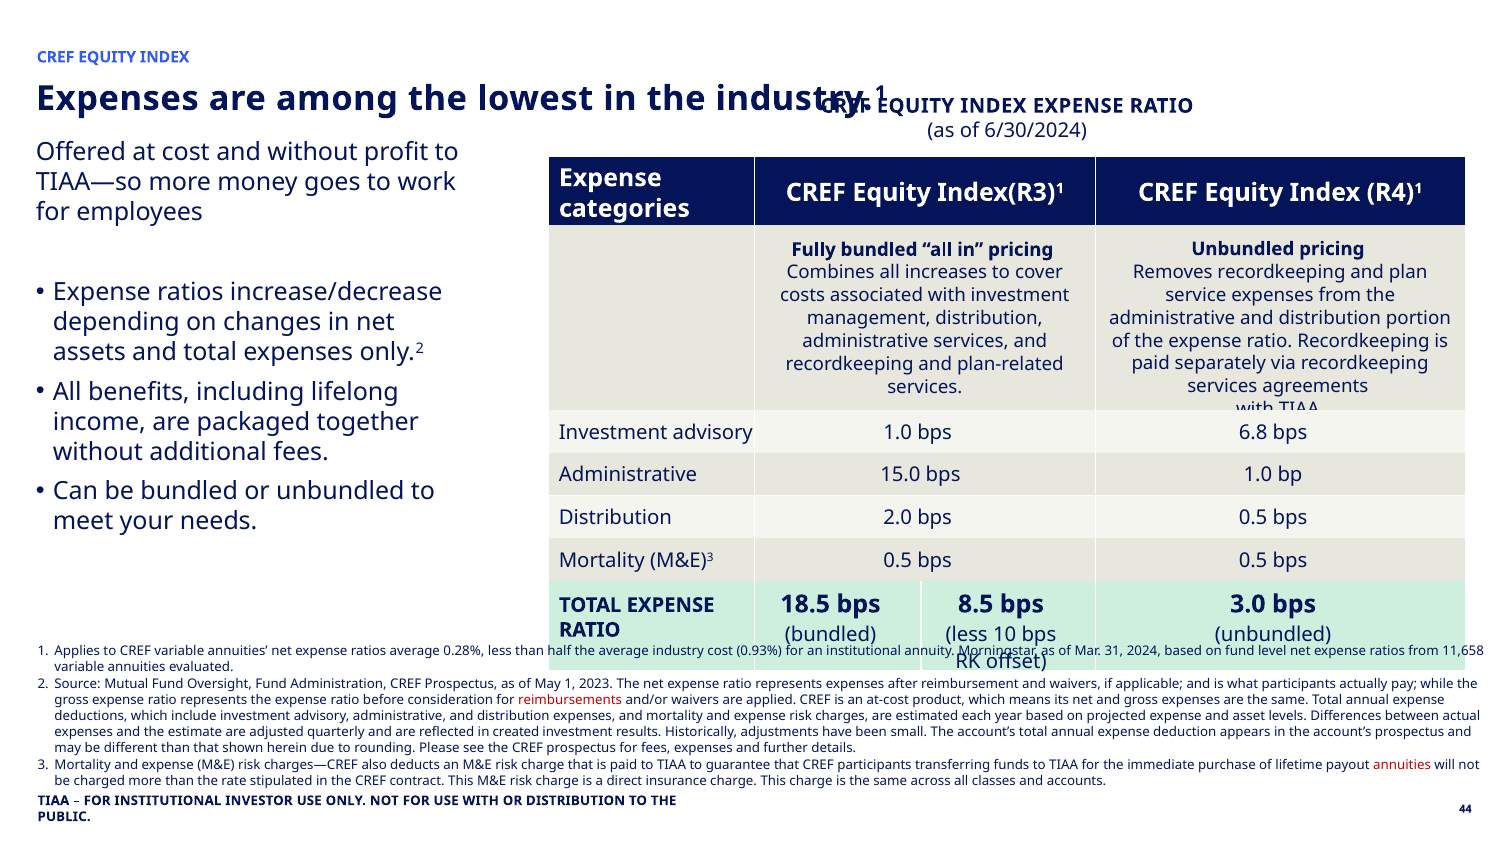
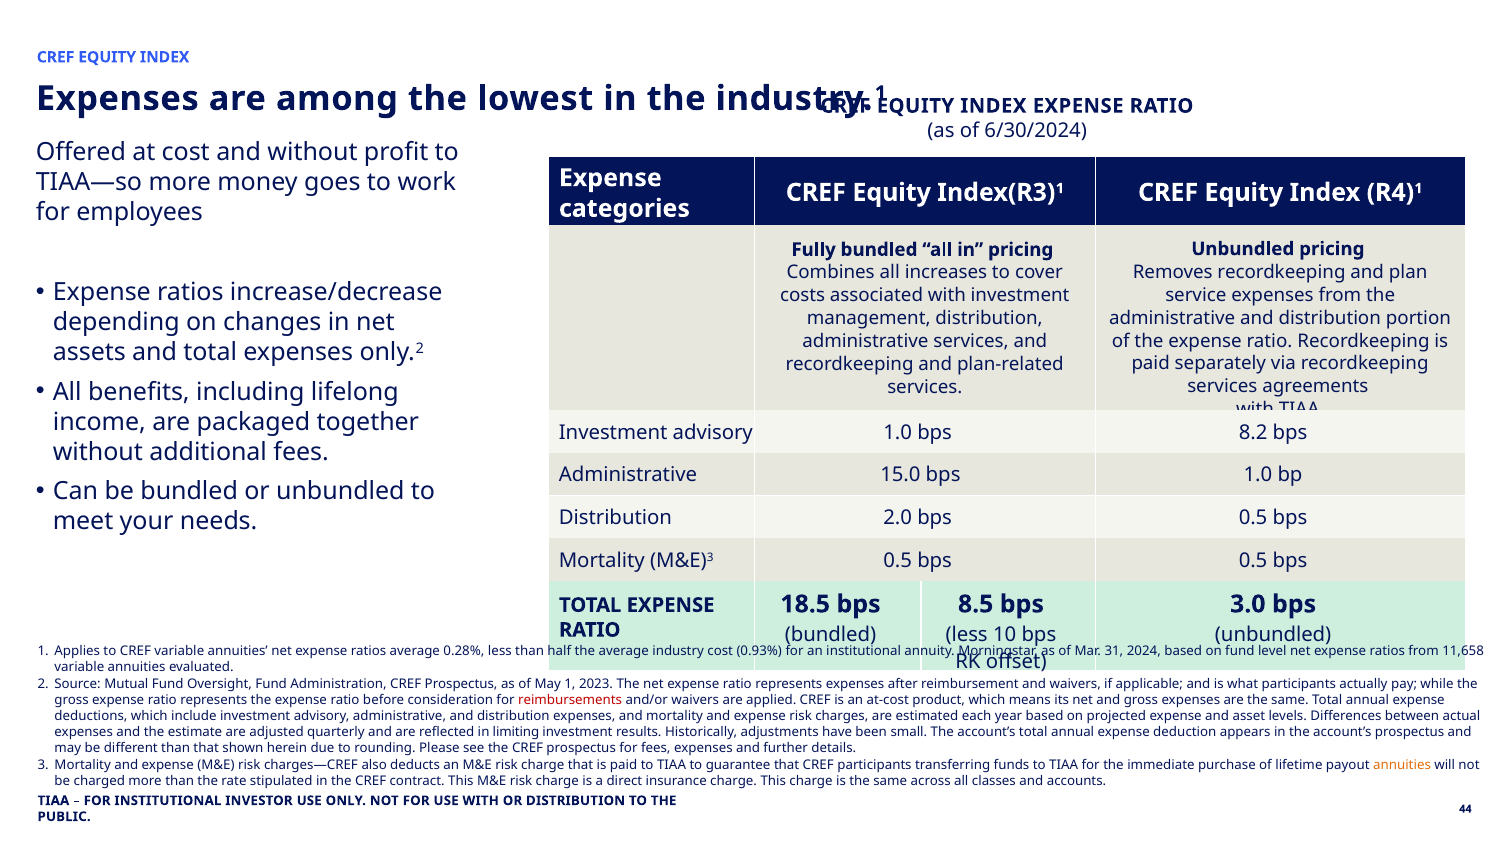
6.8: 6.8 -> 8.2 (1253, 433)
created: created -> limiting (516, 732)
annuities colour: red -> orange (1402, 766)
